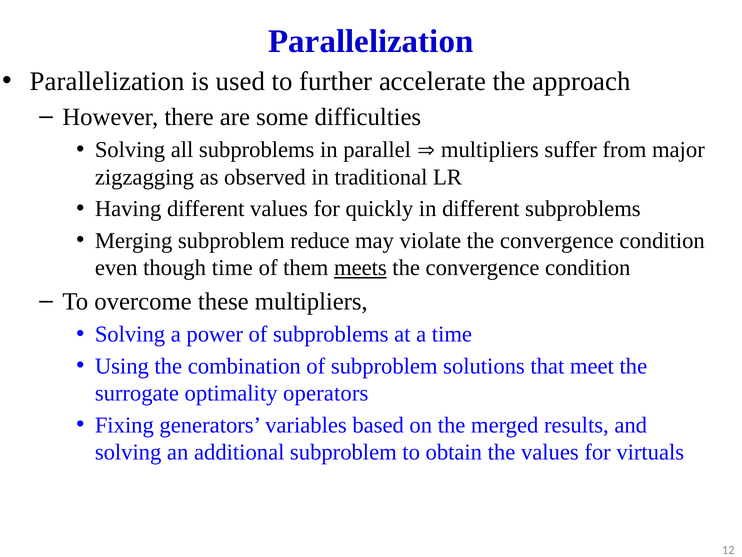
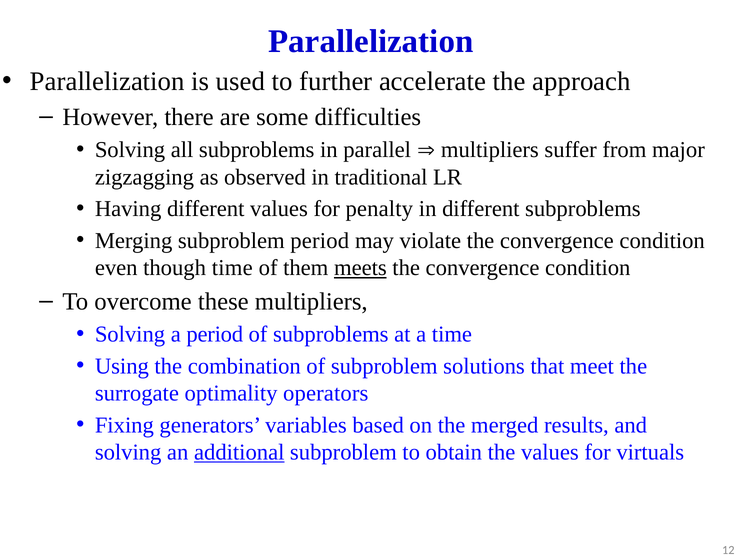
quickly: quickly -> penalty (379, 209)
subproblem reduce: reduce -> period (320, 240)
a power: power -> period (215, 334)
additional underline: none -> present (239, 452)
